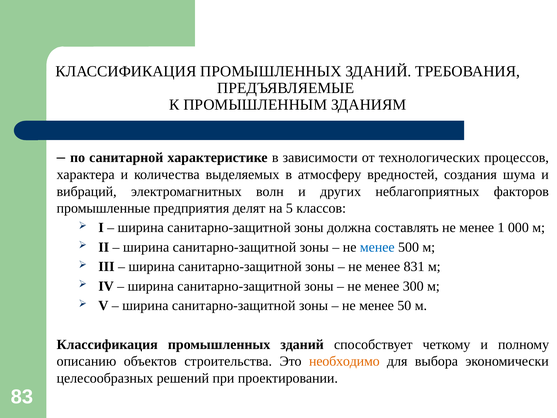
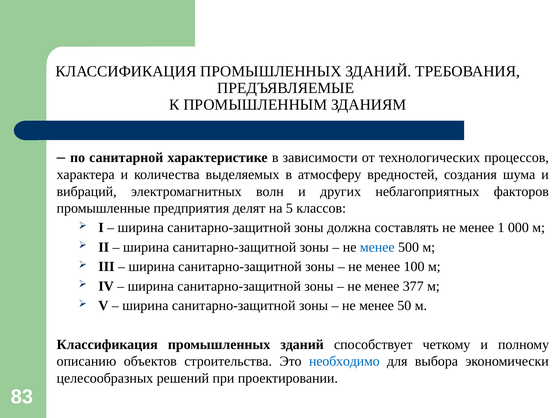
831: 831 -> 100 (414, 266)
300: 300 -> 377 (413, 286)
необходимо colour: orange -> blue (344, 361)
